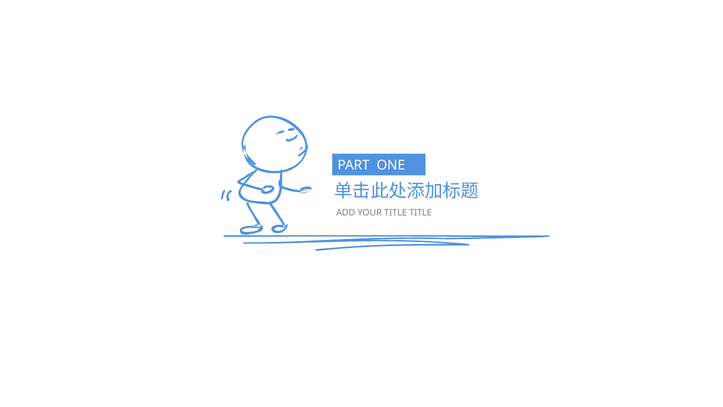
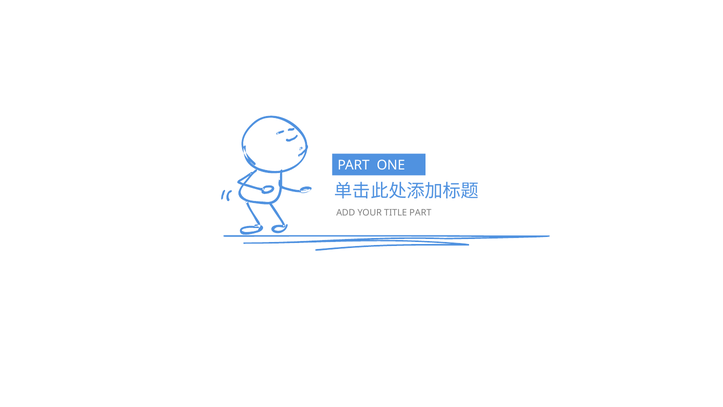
TITLE TITLE: TITLE -> PART (420, 213)
